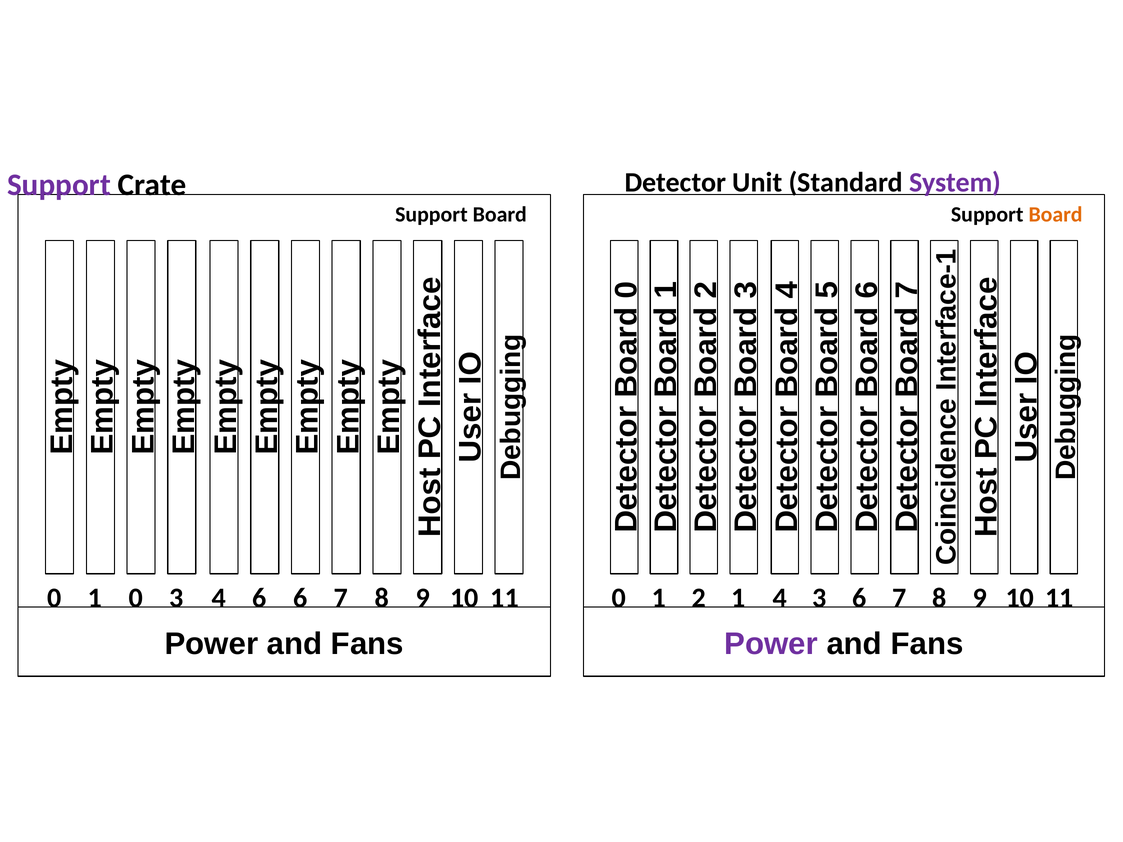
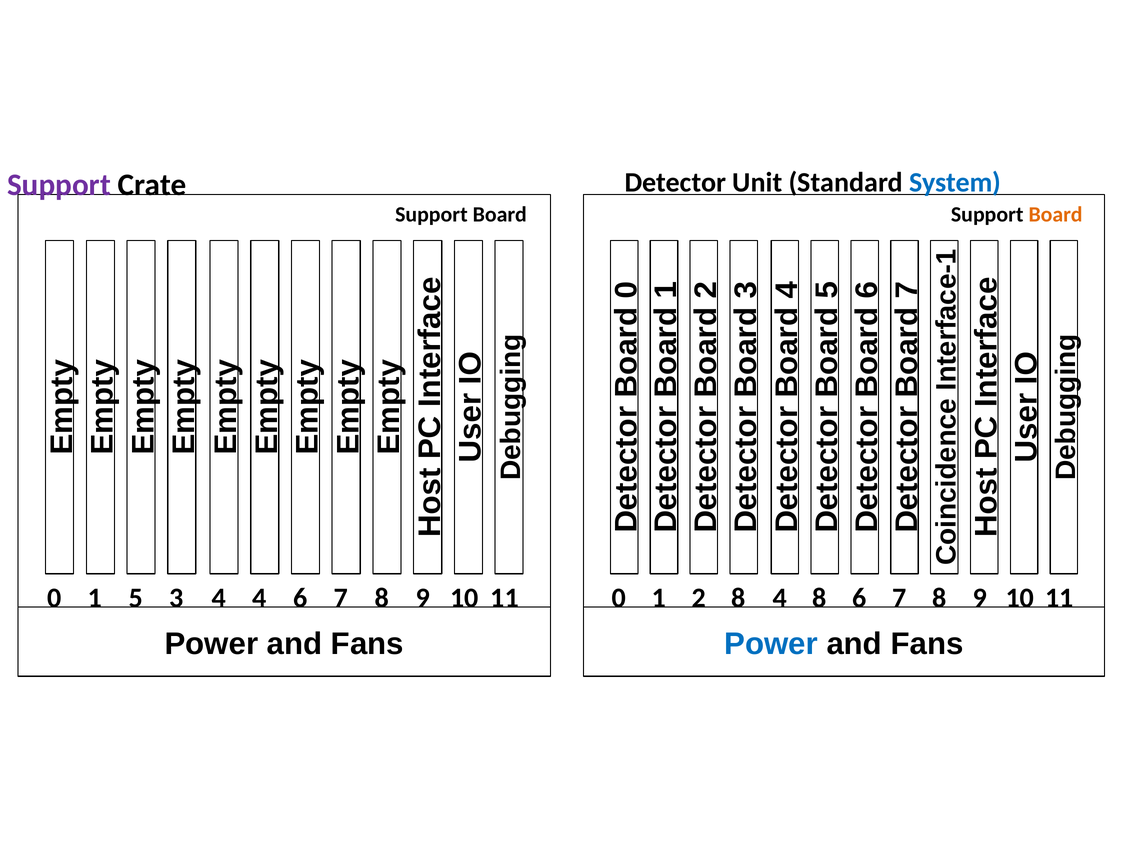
System colour: purple -> blue (955, 183)
1 0: 0 -> 5 (136, 598)
4 6: 6 -> 4 (259, 598)
2 1: 1 -> 8 (739, 598)
4 3: 3 -> 8 (820, 598)
Power colour: purple -> blue (771, 644)
